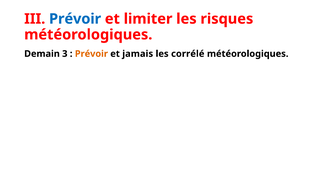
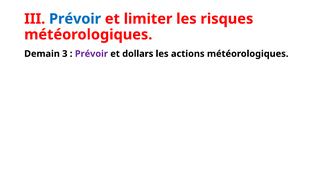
Prévoir colour: orange -> purple (91, 54)
jamais: jamais -> dollars (138, 54)
corrélé: corrélé -> actions (188, 54)
